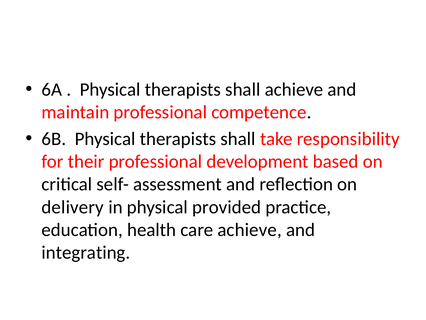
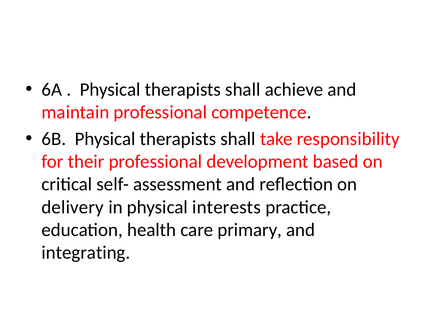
provided: provided -> interests (227, 207)
care achieve: achieve -> primary (250, 230)
